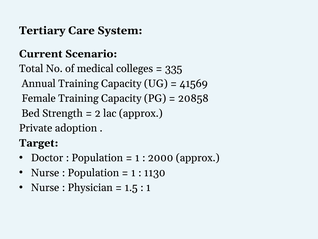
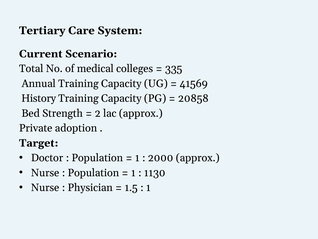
Female: Female -> History (39, 98)
